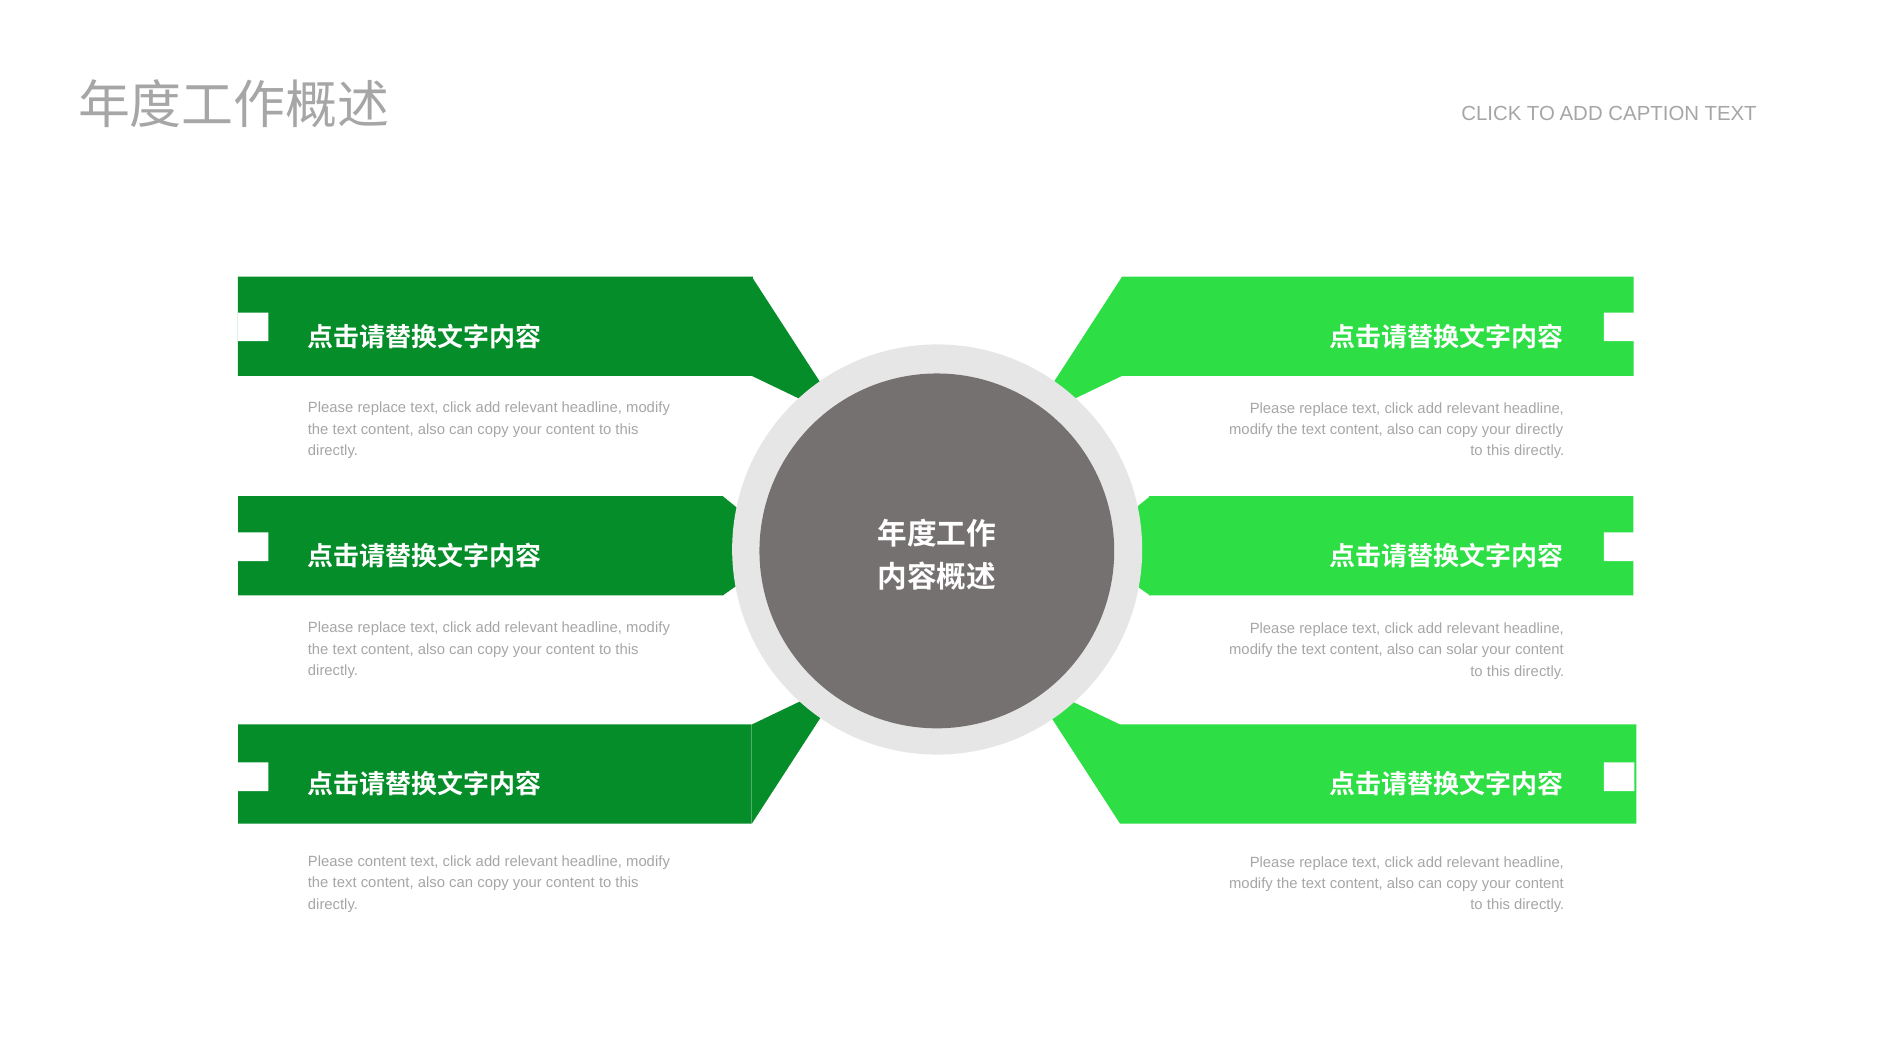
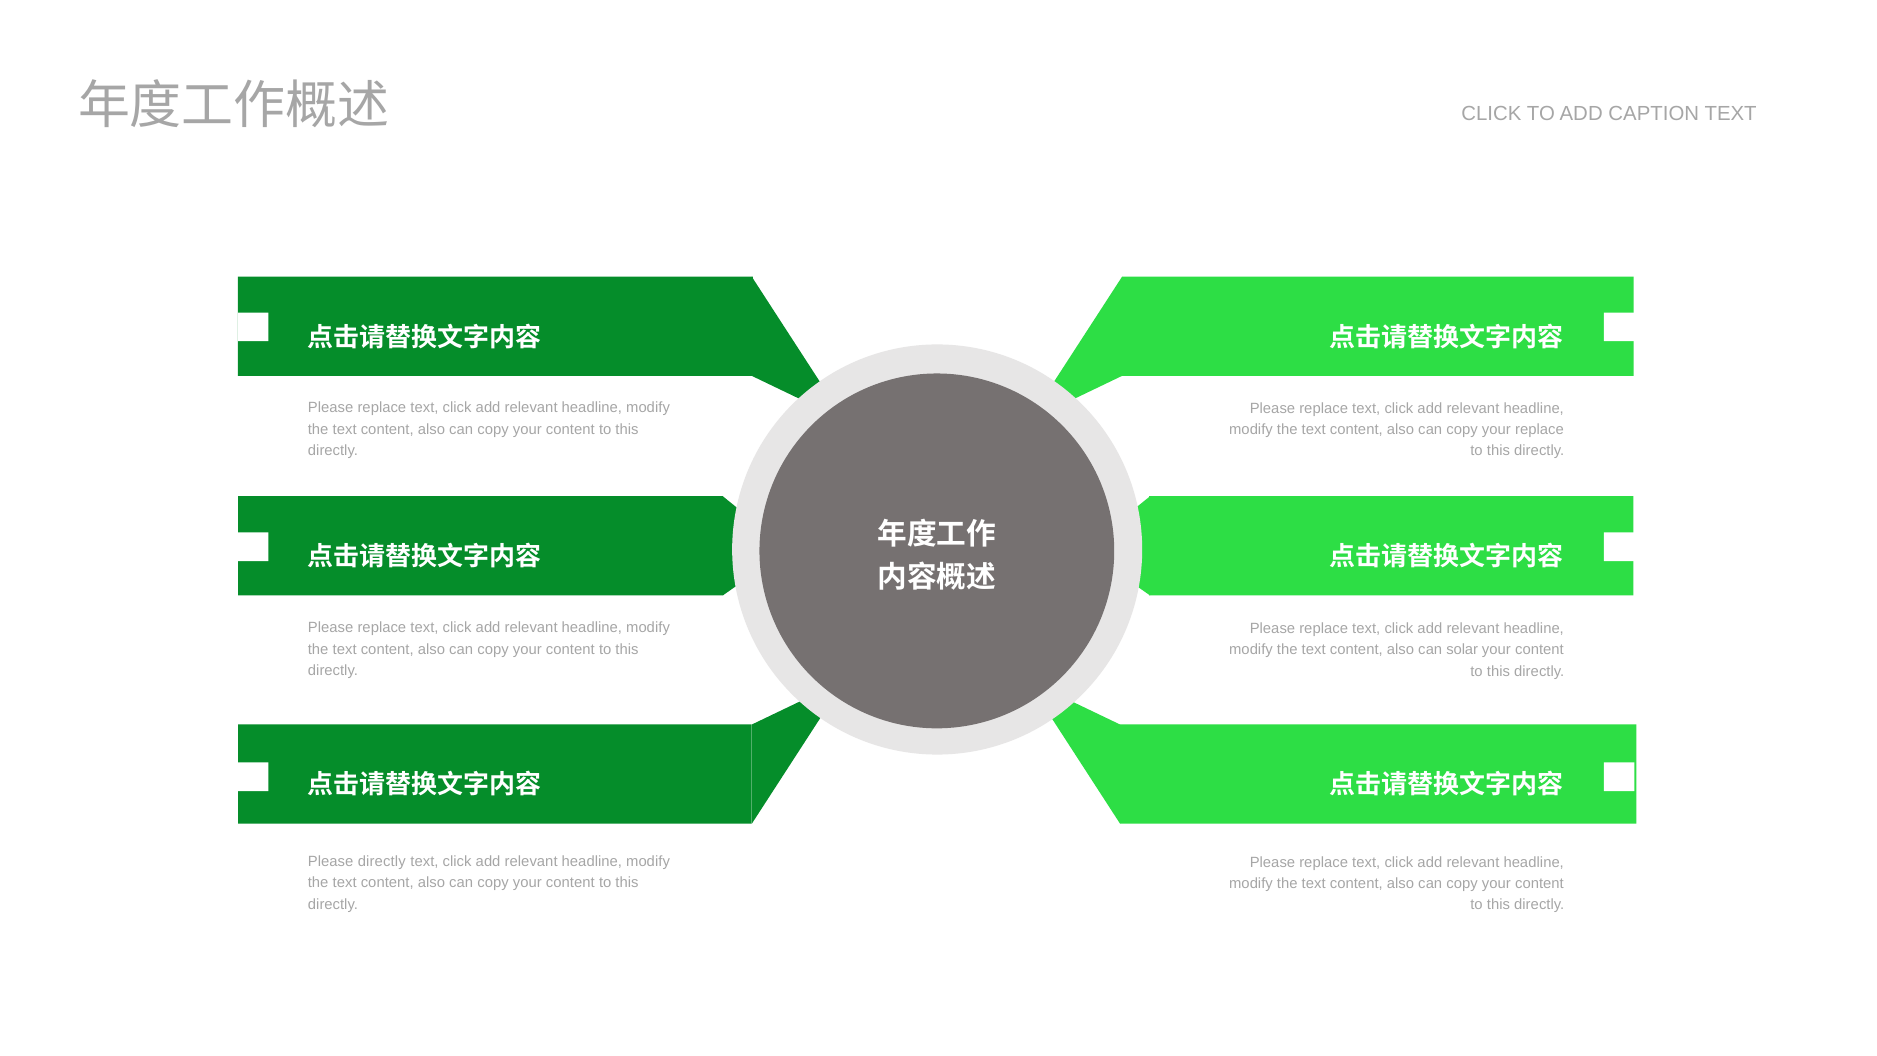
your directly: directly -> replace (1539, 430)
Please content: content -> directly (382, 861)
